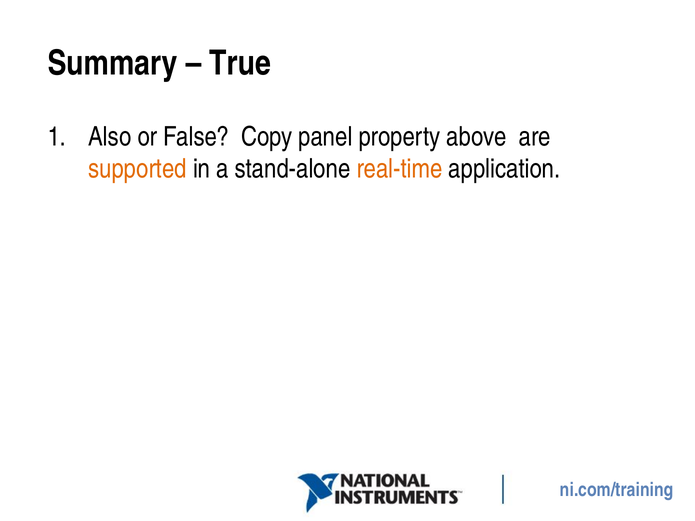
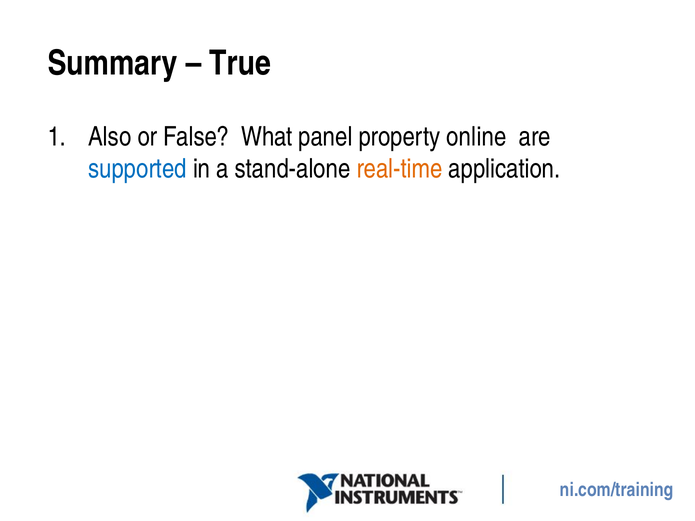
Copy: Copy -> What (267, 137)
above: above -> online (476, 137)
supported colour: orange -> blue (137, 169)
